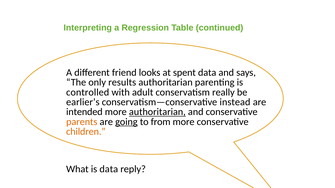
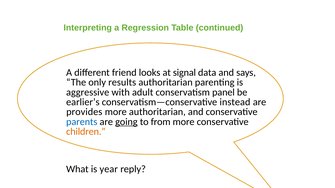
spent: spent -> signal (184, 73)
controlled: controlled -> aggressive (88, 92)
really: really -> panel (223, 92)
intended: intended -> provides (84, 112)
authoritarian underline: present -> none (157, 112)
parents colour: orange -> blue (82, 122)
is data: data -> year (109, 170)
